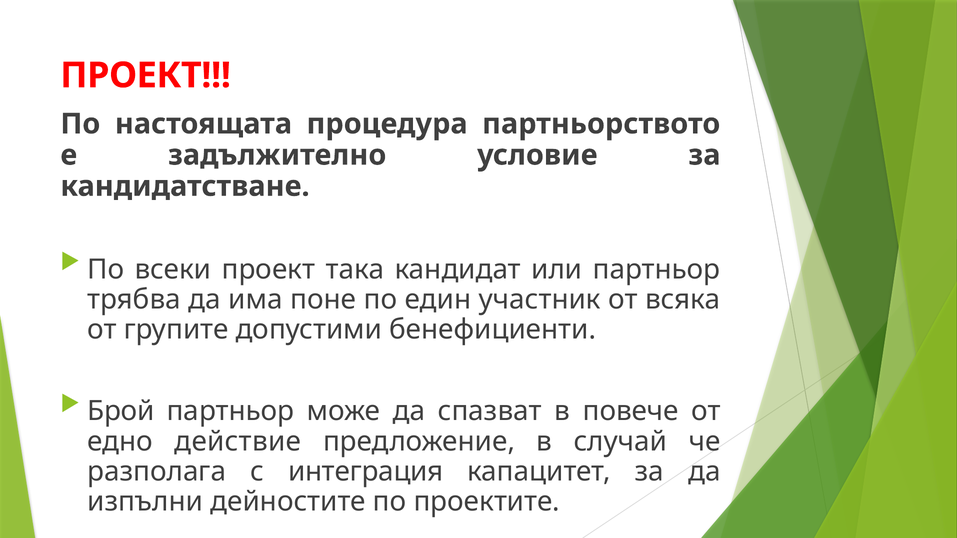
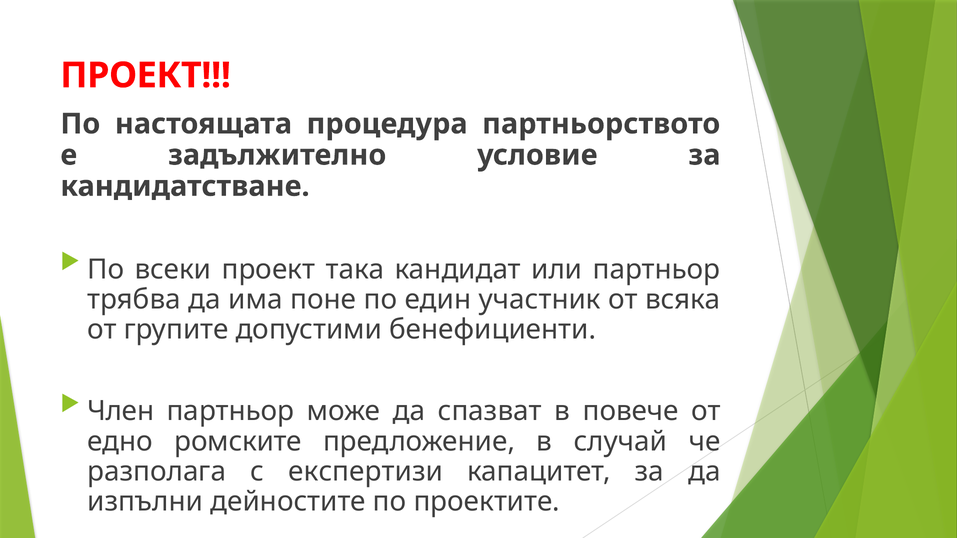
Брой: Брой -> Член (121, 411)
действие: действие -> ромските (238, 442)
интеграция: интеграция -> експертизи (366, 472)
